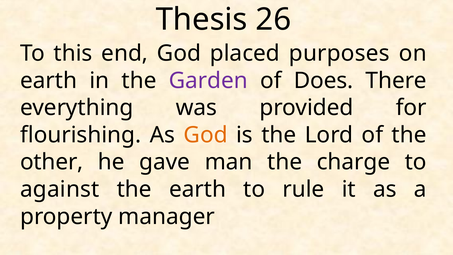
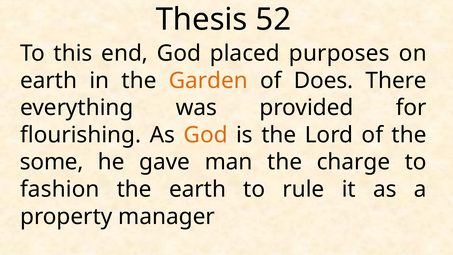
26: 26 -> 52 (273, 20)
Garden colour: purple -> orange (208, 80)
other: other -> some (52, 162)
against: against -> fashion (60, 189)
